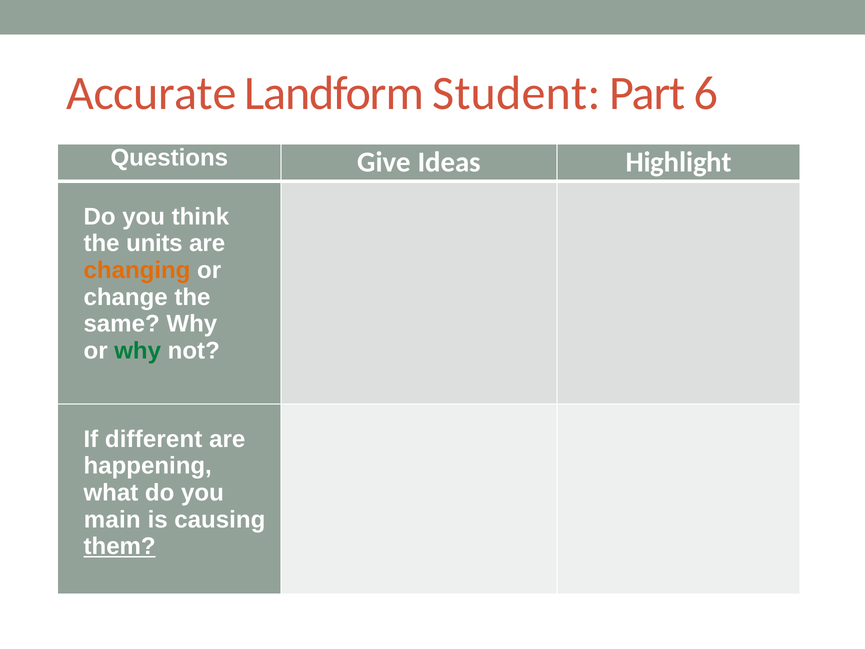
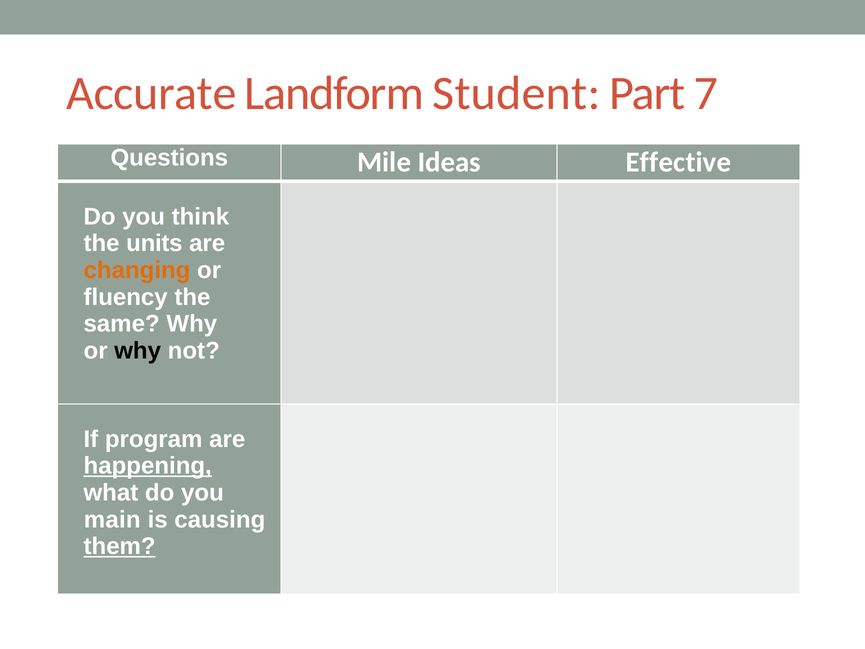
6: 6 -> 7 (706, 93)
Give: Give -> Mile (384, 162)
Highlight: Highlight -> Effective (678, 162)
change: change -> fluency (126, 297)
why colour: green -> black (138, 351)
different: different -> program (154, 439)
happening underline: none -> present (148, 466)
